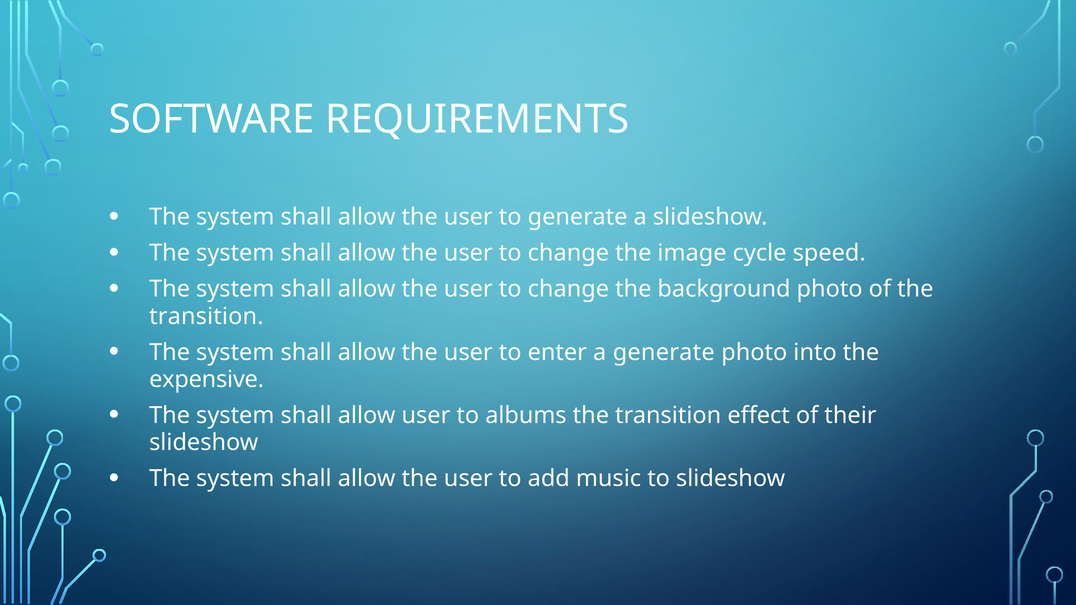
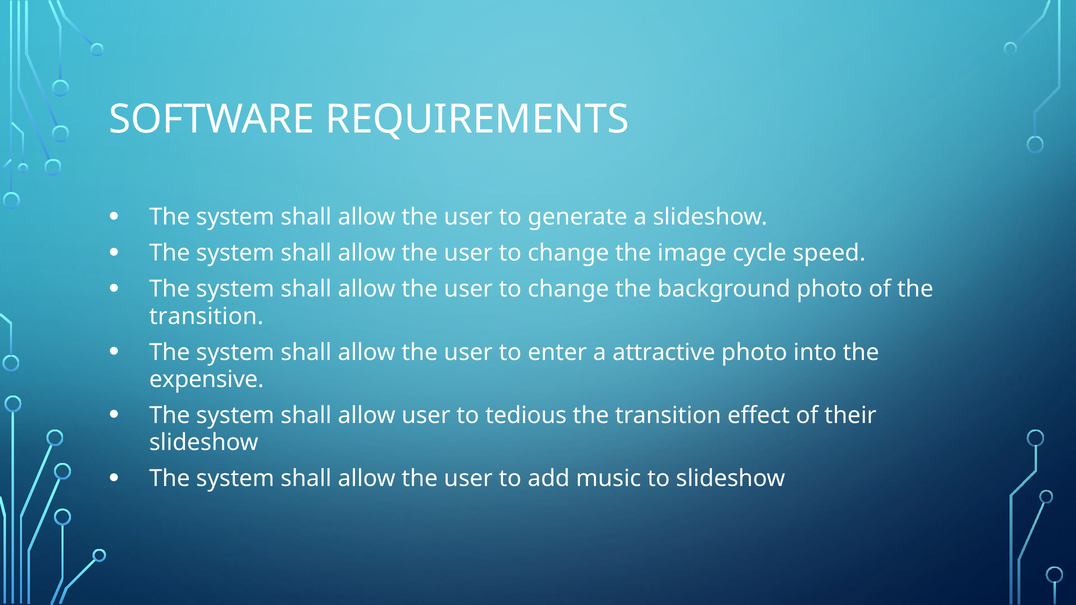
a generate: generate -> attractive (664, 352)
albums: albums -> tedious (526, 416)
